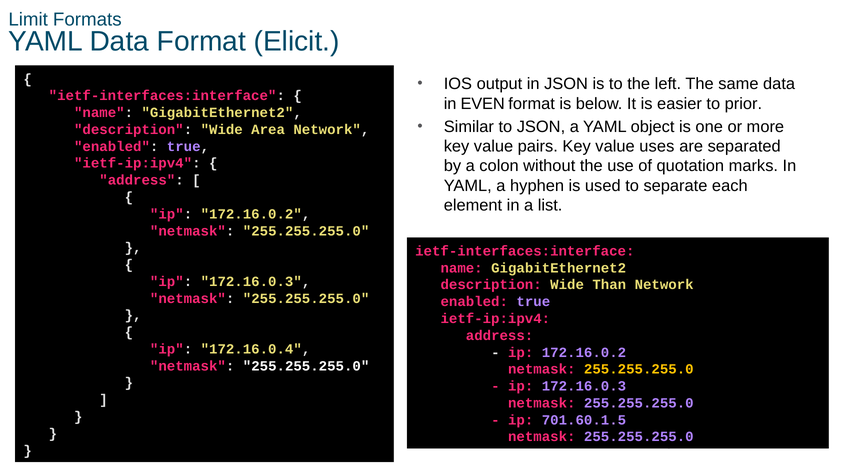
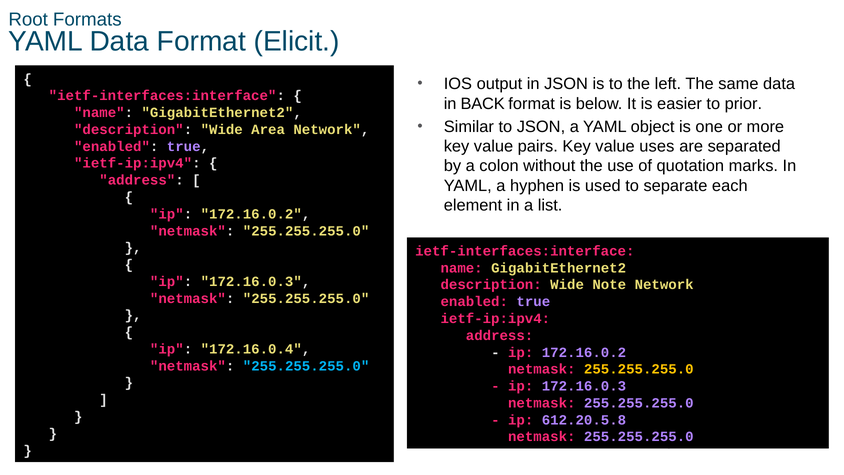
Limit: Limit -> Root (28, 19)
EVEN: EVEN -> BACK (483, 104)
Than: Than -> Note (609, 285)
255.255.255.0 colour: white -> light blue (306, 366)
701.60.1.5: 701.60.1.5 -> 612.20.5.8 (584, 420)
